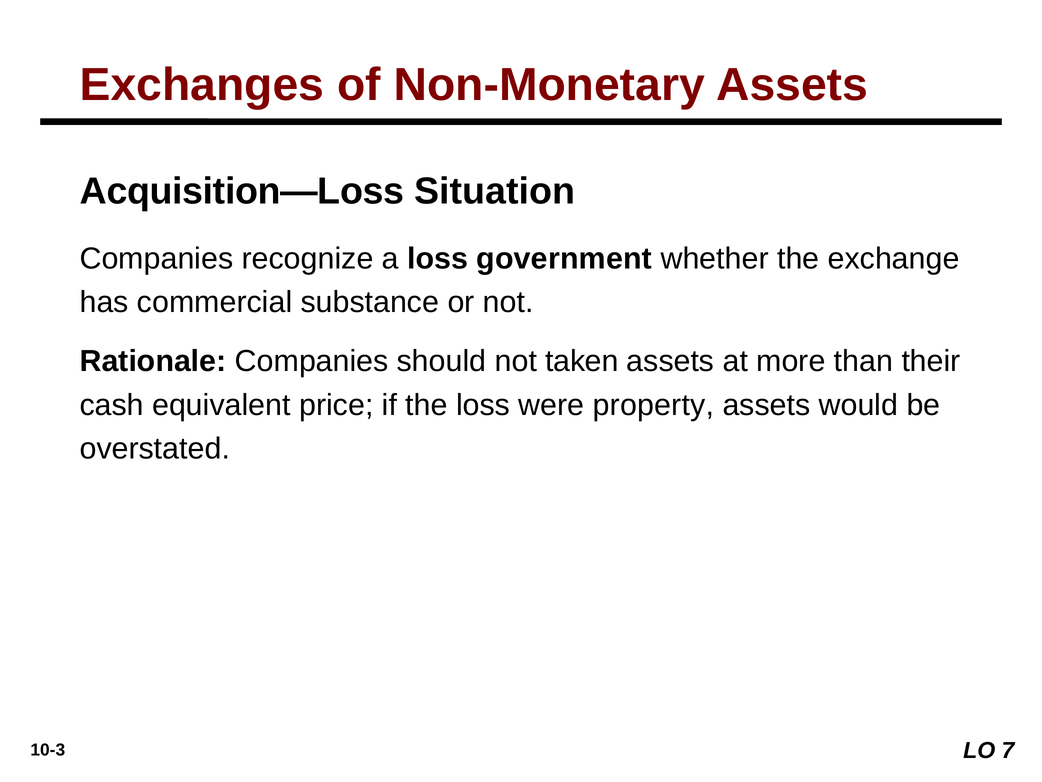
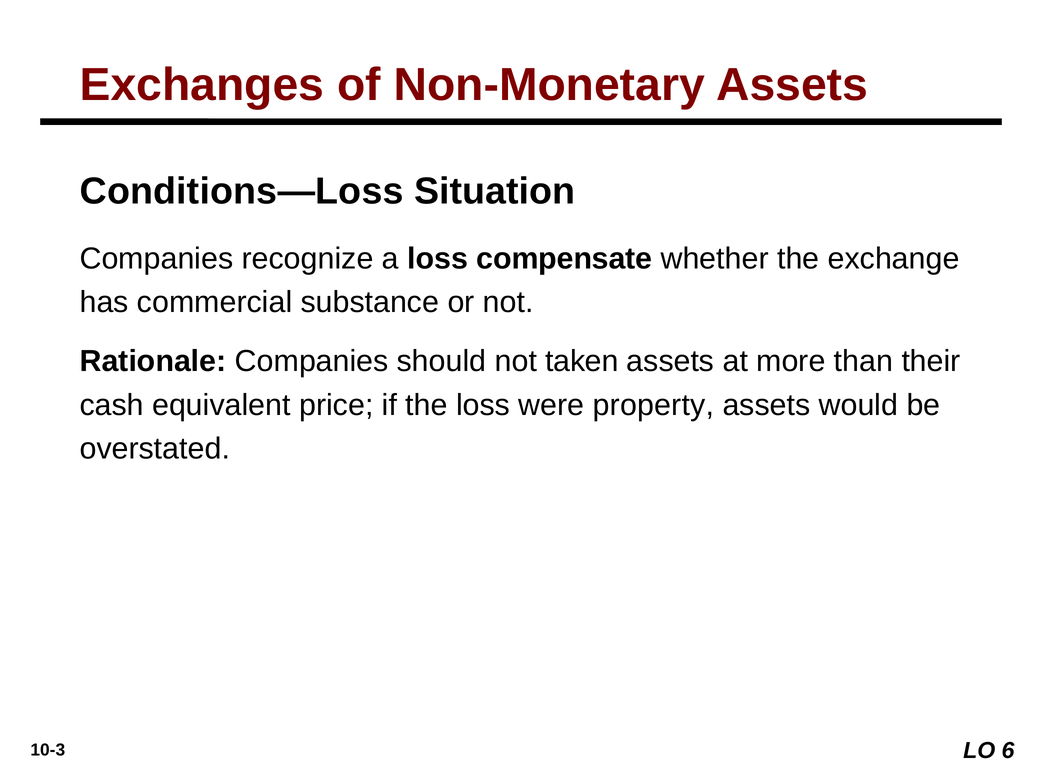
Acquisition—Loss: Acquisition—Loss -> Conditions—Loss (242, 191)
government: government -> compensate (564, 258)
7: 7 -> 6 (1008, 750)
